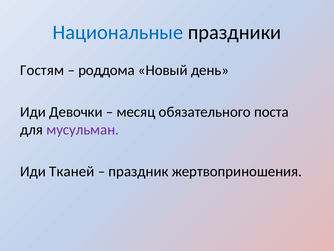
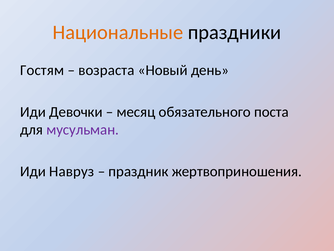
Национальные colour: blue -> orange (118, 32)
роддома: роддома -> возраста (106, 70)
Тканей: Тканей -> Навруз (72, 171)
